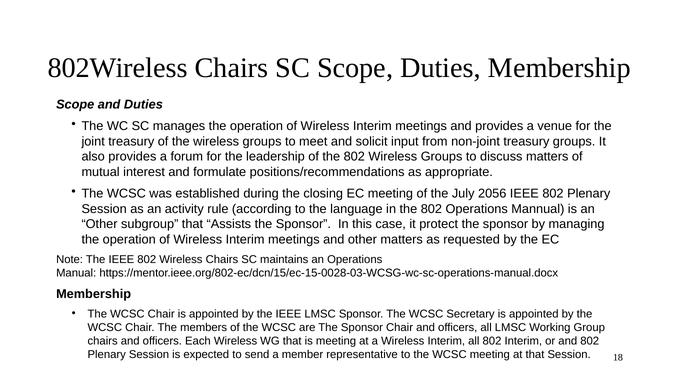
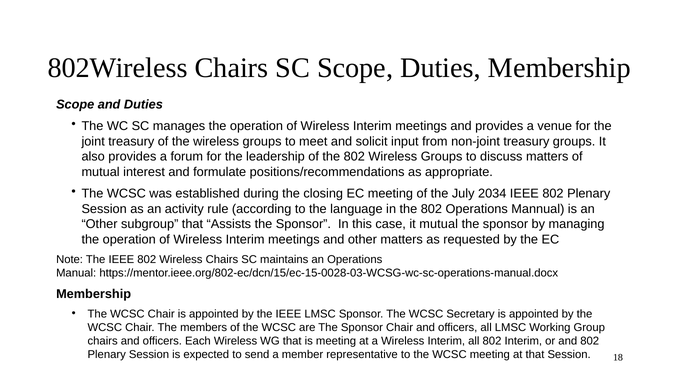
2056: 2056 -> 2034 (492, 194)
it protect: protect -> mutual (439, 224)
